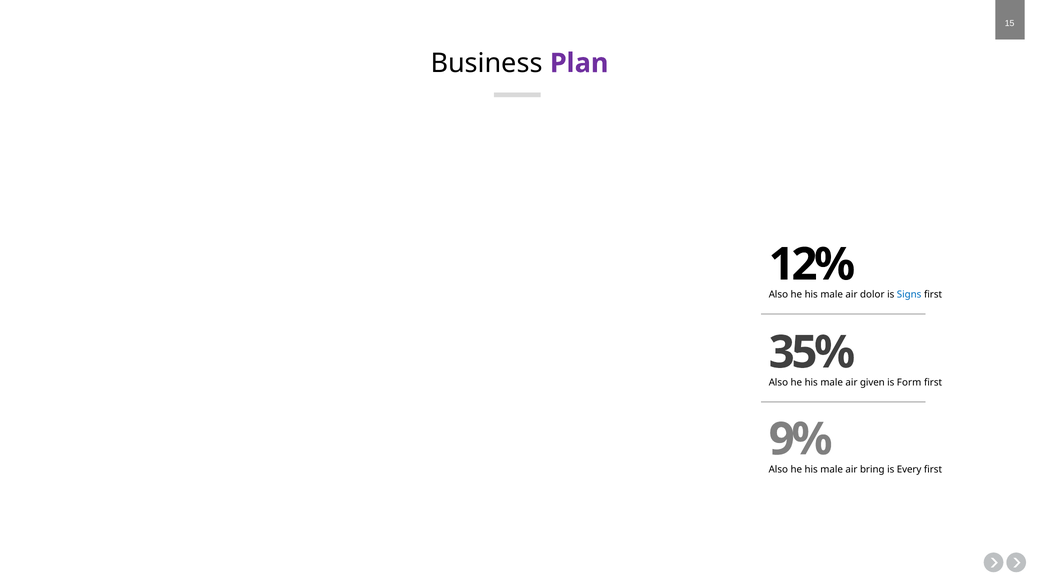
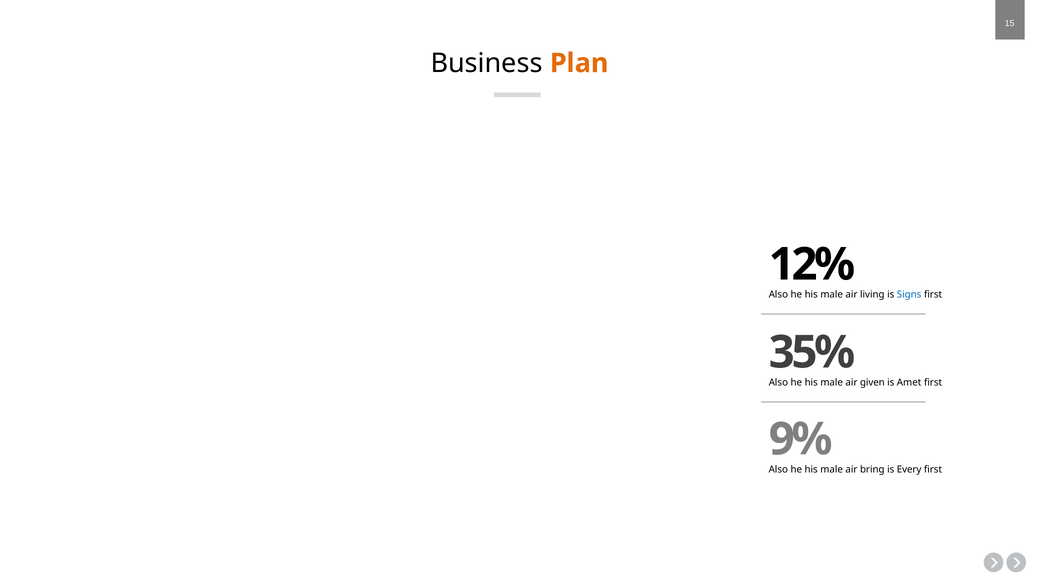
Plan colour: purple -> orange (579, 63)
dolor: dolor -> living (872, 294)
Form: Form -> Amet (909, 382)
